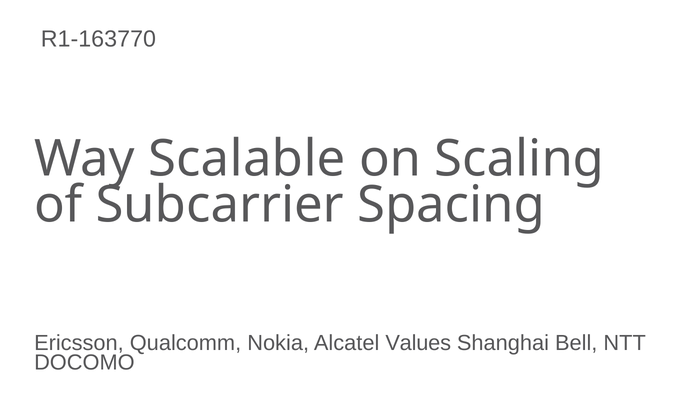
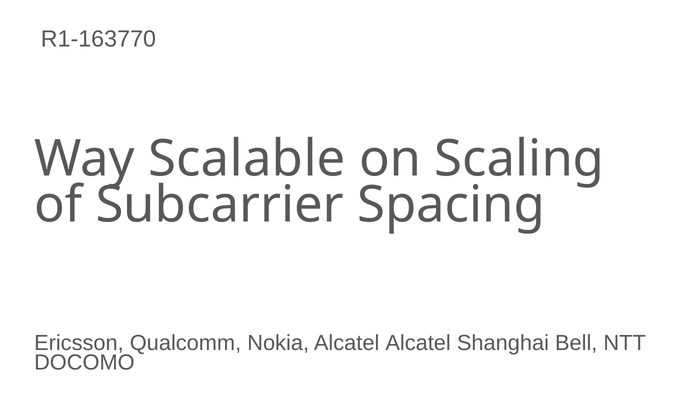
Alcatel Values: Values -> Alcatel (418, 343)
